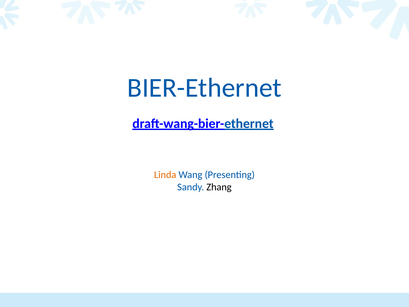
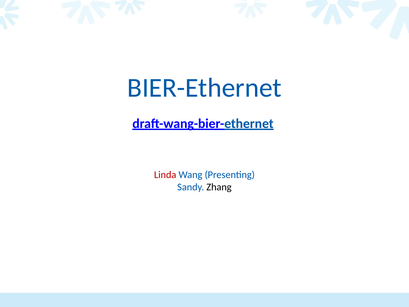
Linda colour: orange -> red (165, 175)
